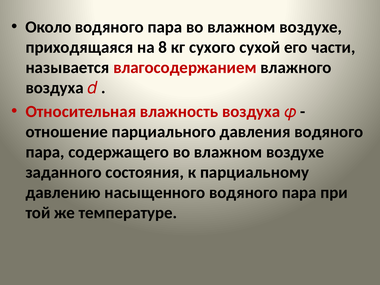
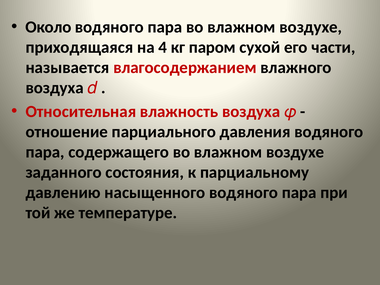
8: 8 -> 4 (163, 47)
сухого: сухого -> паром (212, 47)
